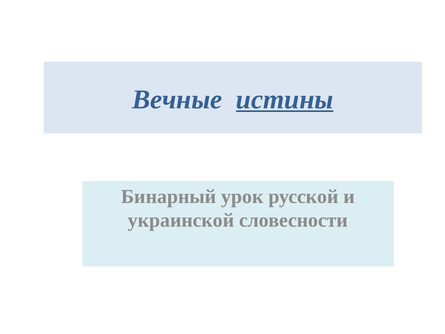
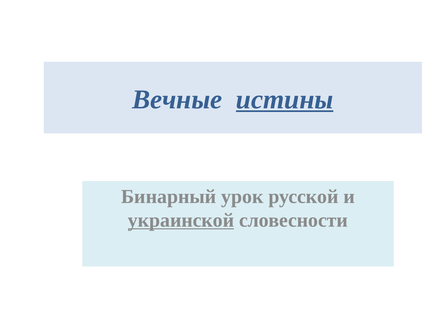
украинской underline: none -> present (181, 220)
